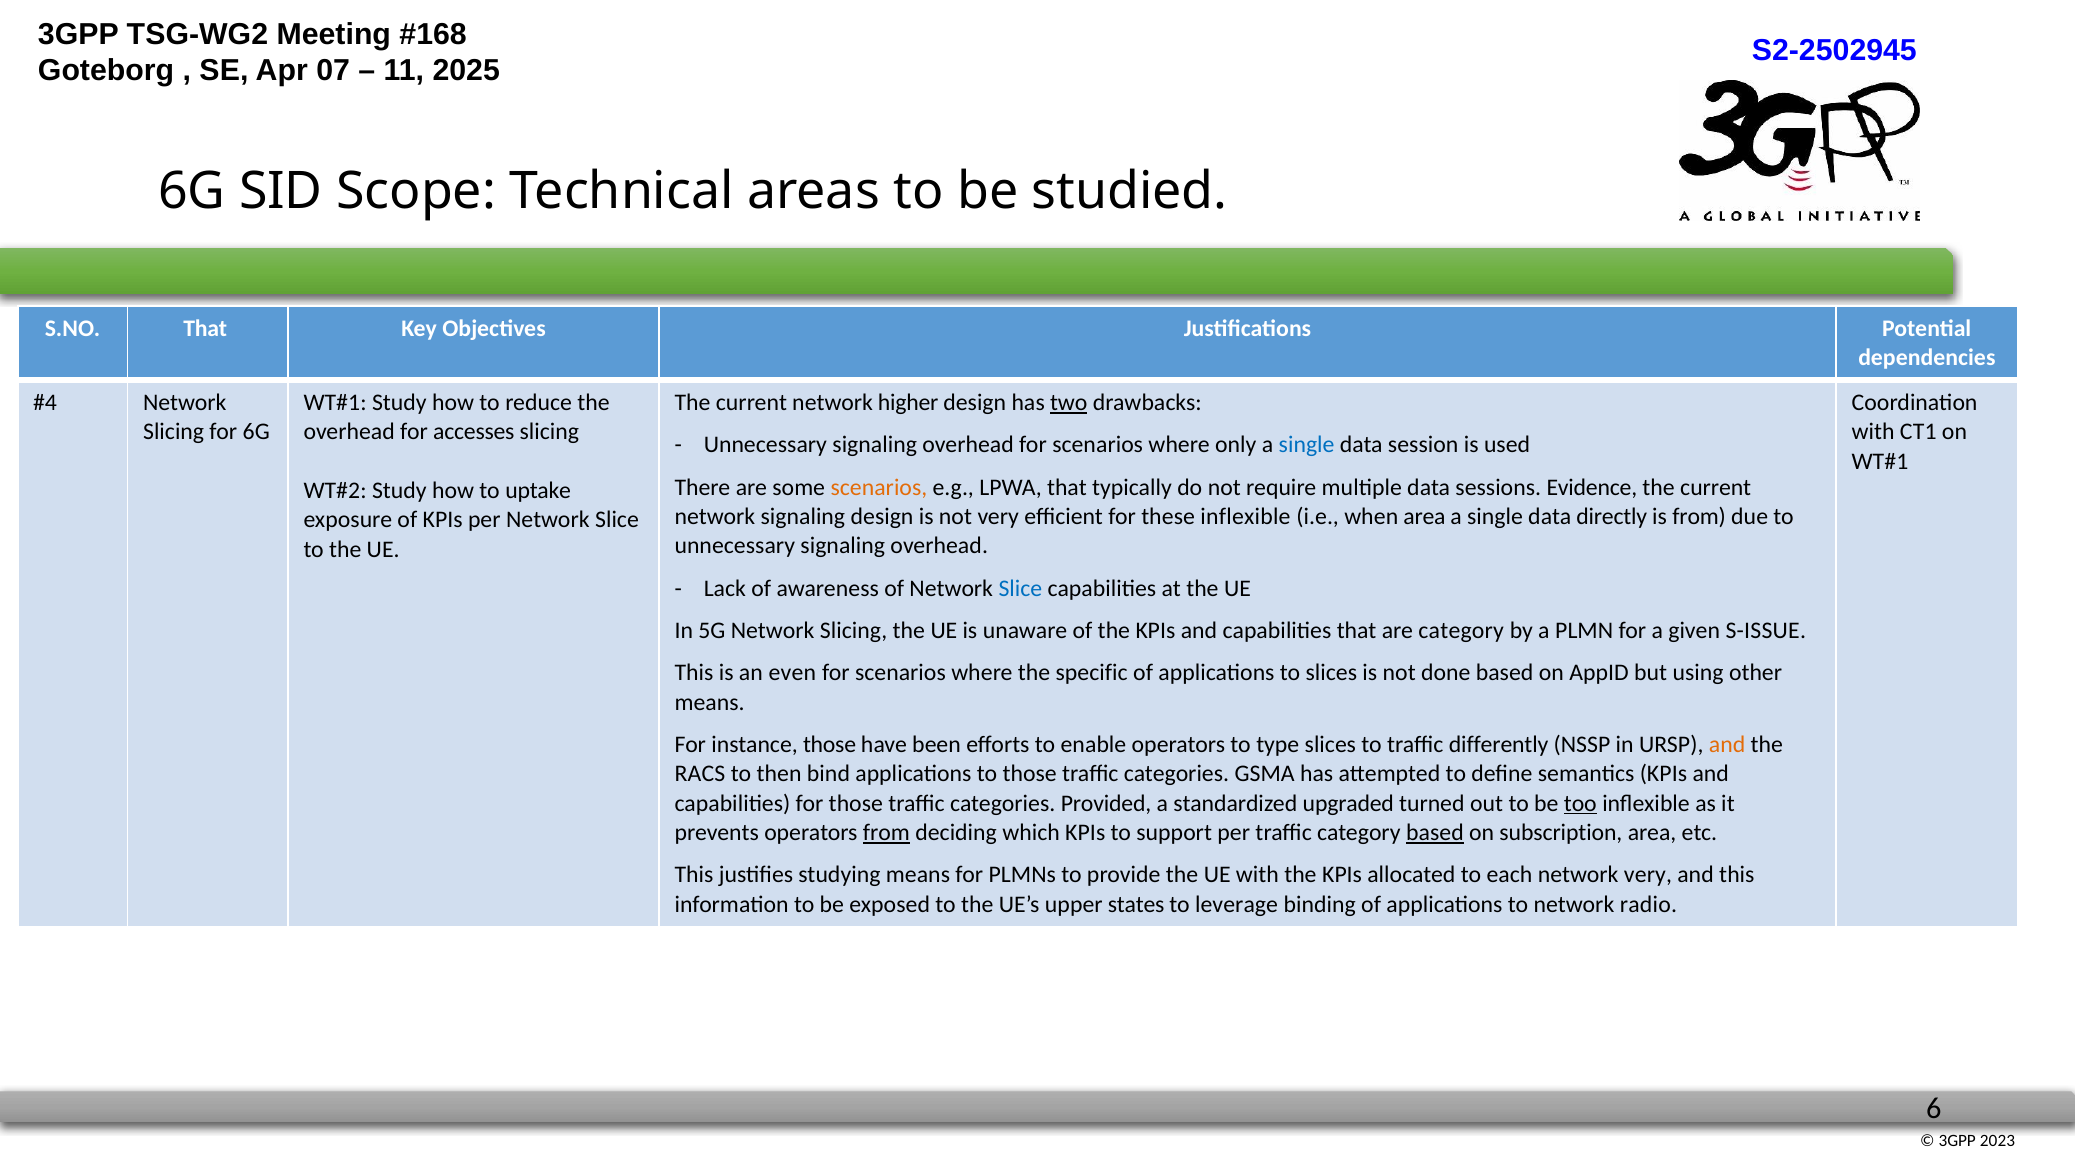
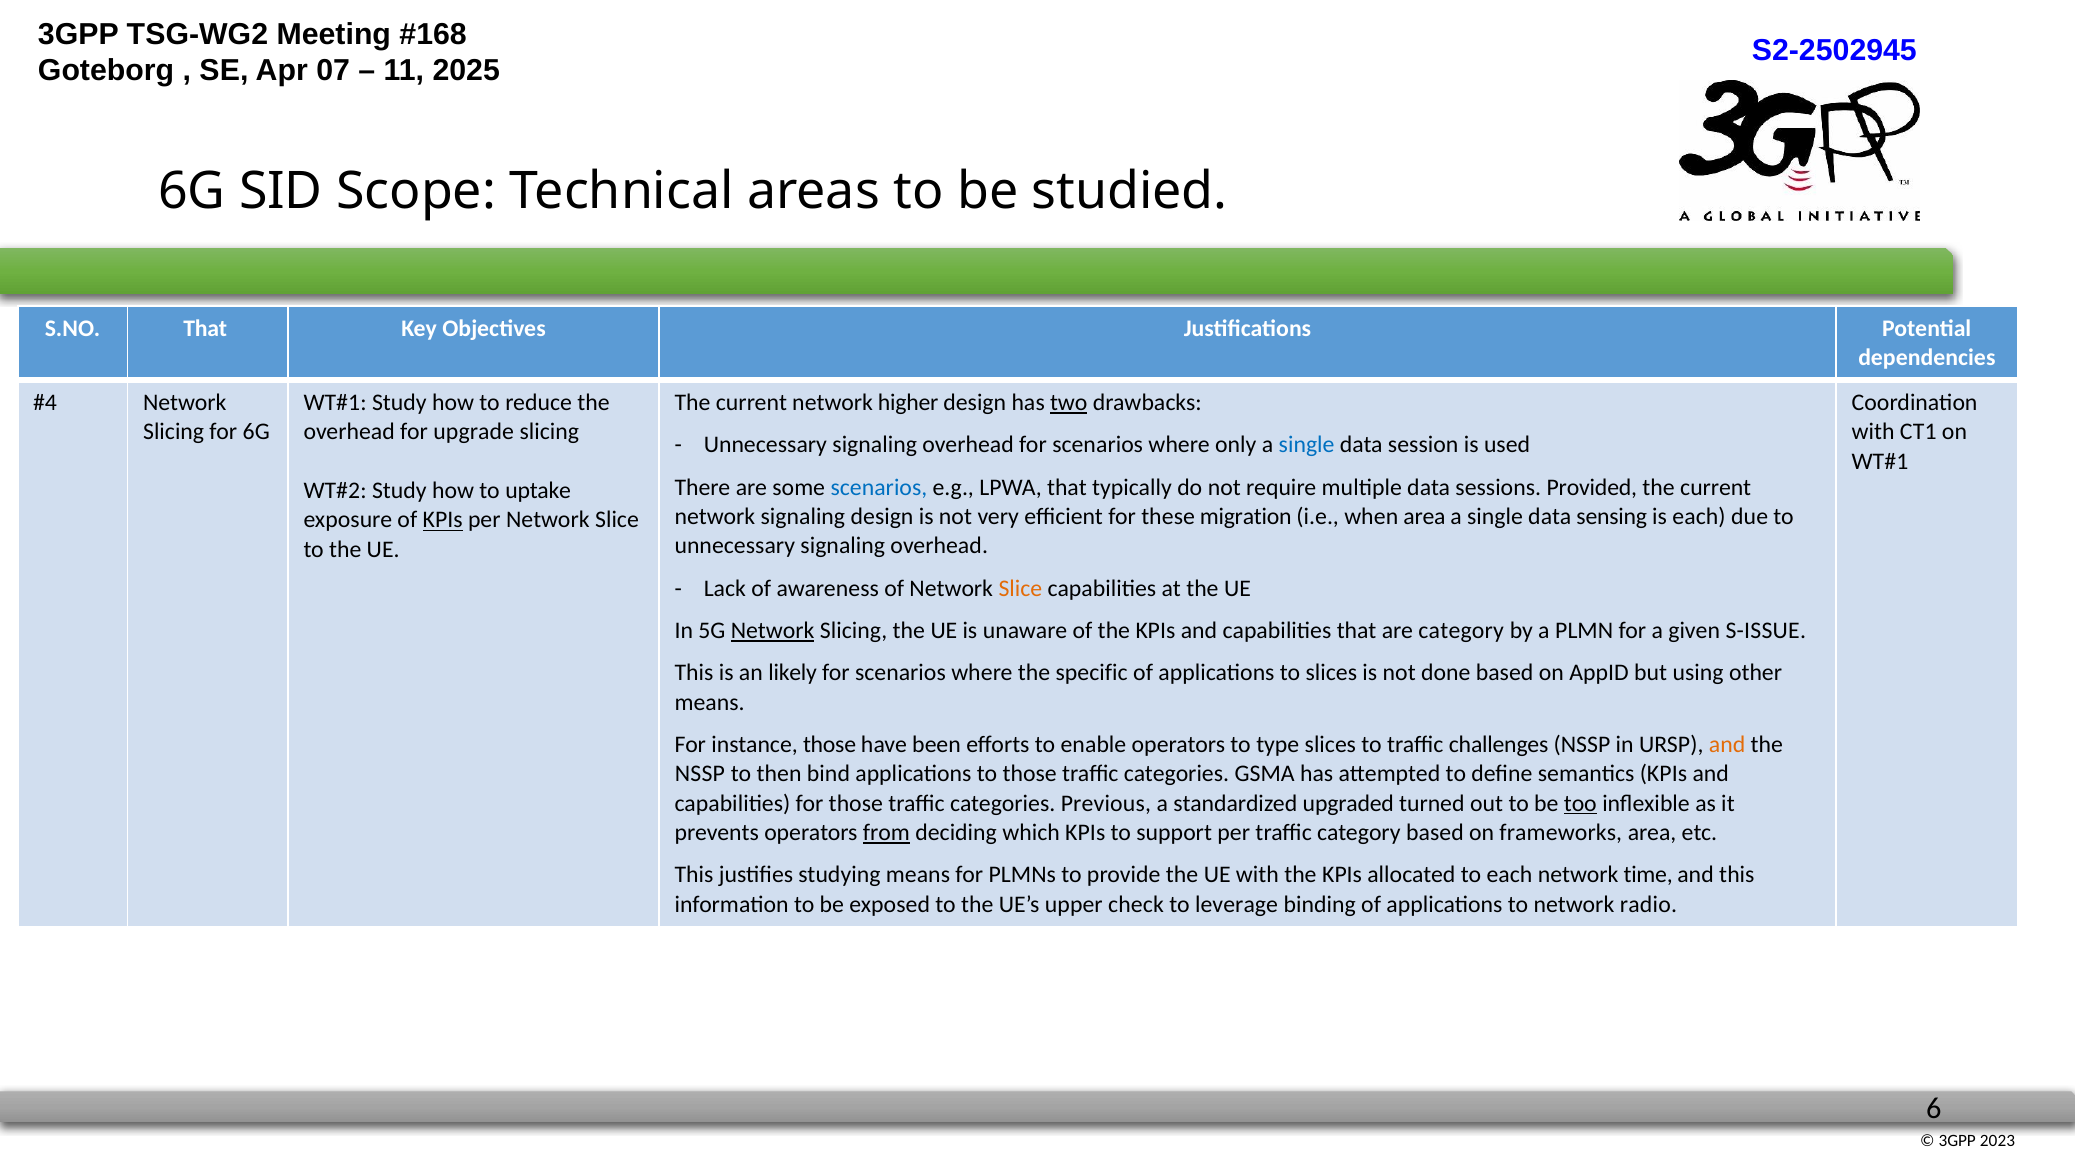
accesses: accesses -> upgrade (474, 432)
scenarios colour: orange -> blue (879, 487)
Evidence: Evidence -> Provided (1592, 487)
these inflexible: inflexible -> migration (1246, 517)
directly: directly -> sensing (1612, 517)
is from: from -> each (1699, 517)
KPIs underline: none -> present (443, 520)
Slice colour: blue -> orange (1020, 588)
Network underline: none -> present (773, 631)
even: even -> likely (793, 673)
differently: differently -> challenges (1499, 745)
RACS: RACS -> NSSP (700, 774)
Provided: Provided -> Previous (1106, 804)
based underline: present -> none (1435, 833)
subscription: subscription -> frameworks (1561, 833)
network very: very -> time (1648, 875)
states: states -> check (1136, 905)
